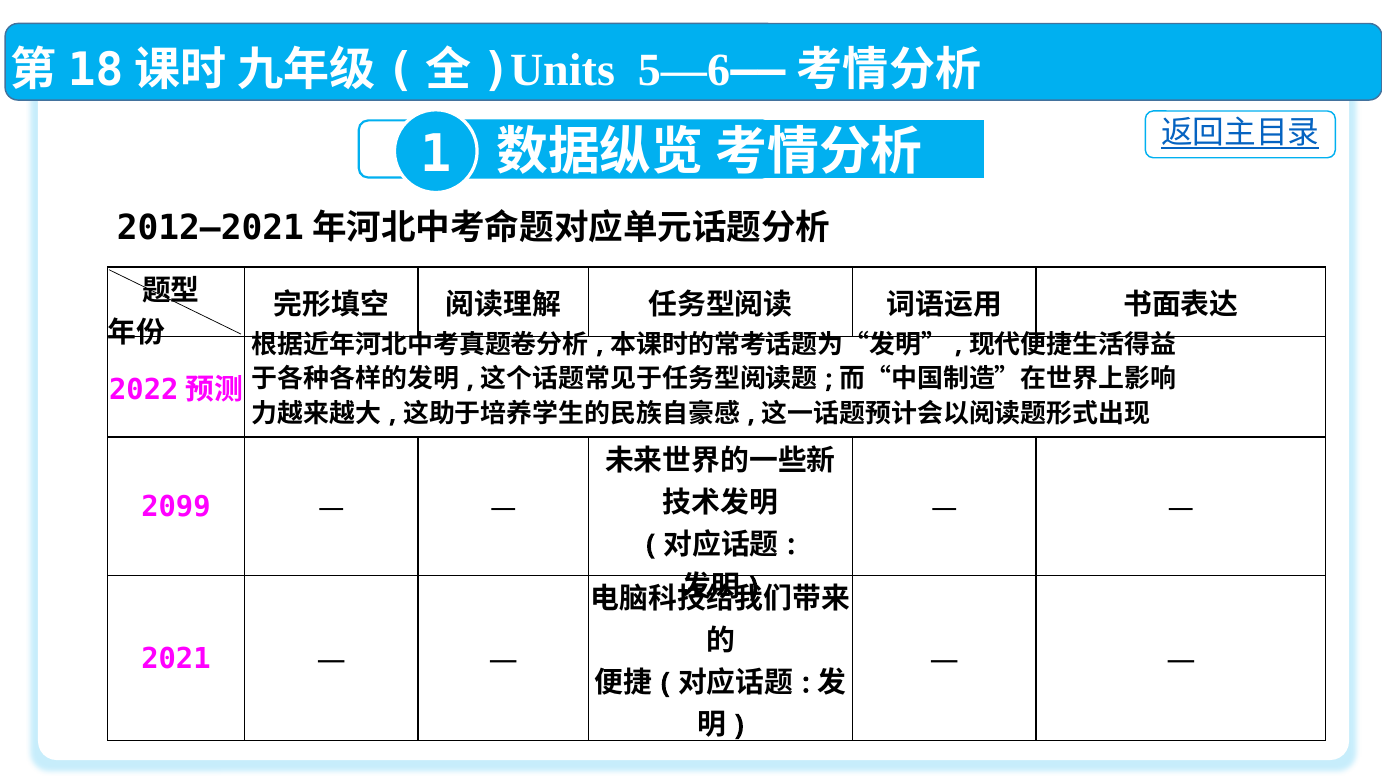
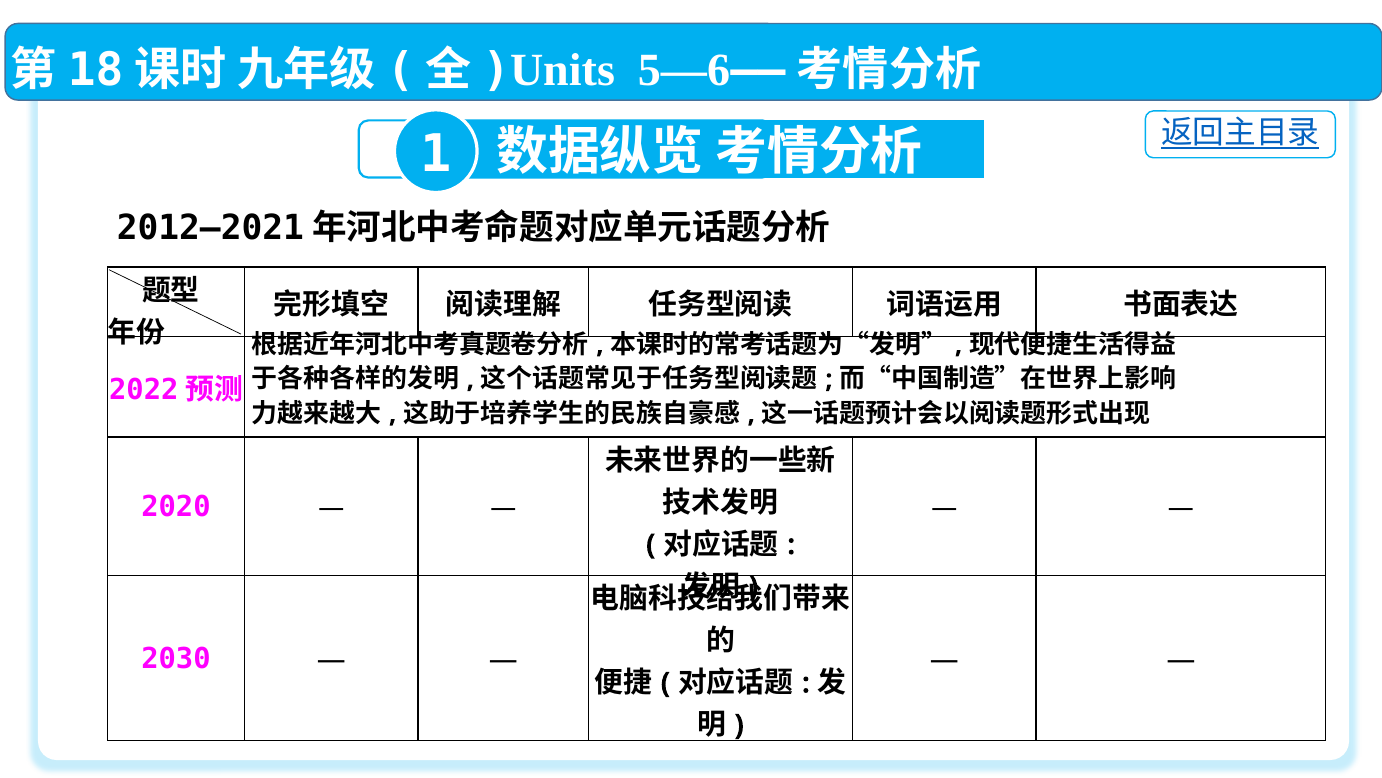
2099: 2099 -> 2020 (176, 506)
2021: 2021 -> 2030 (176, 658)
